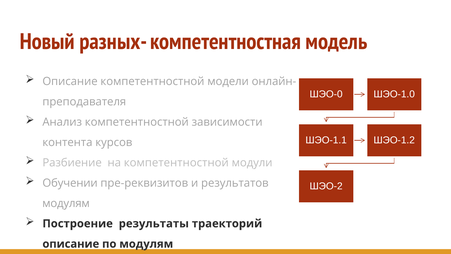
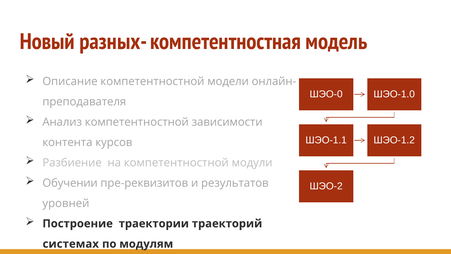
модулям: модулям -> уровней (66, 203)
результаты: результаты -> траектории (154, 223)
описание: описание -> системах (71, 244)
